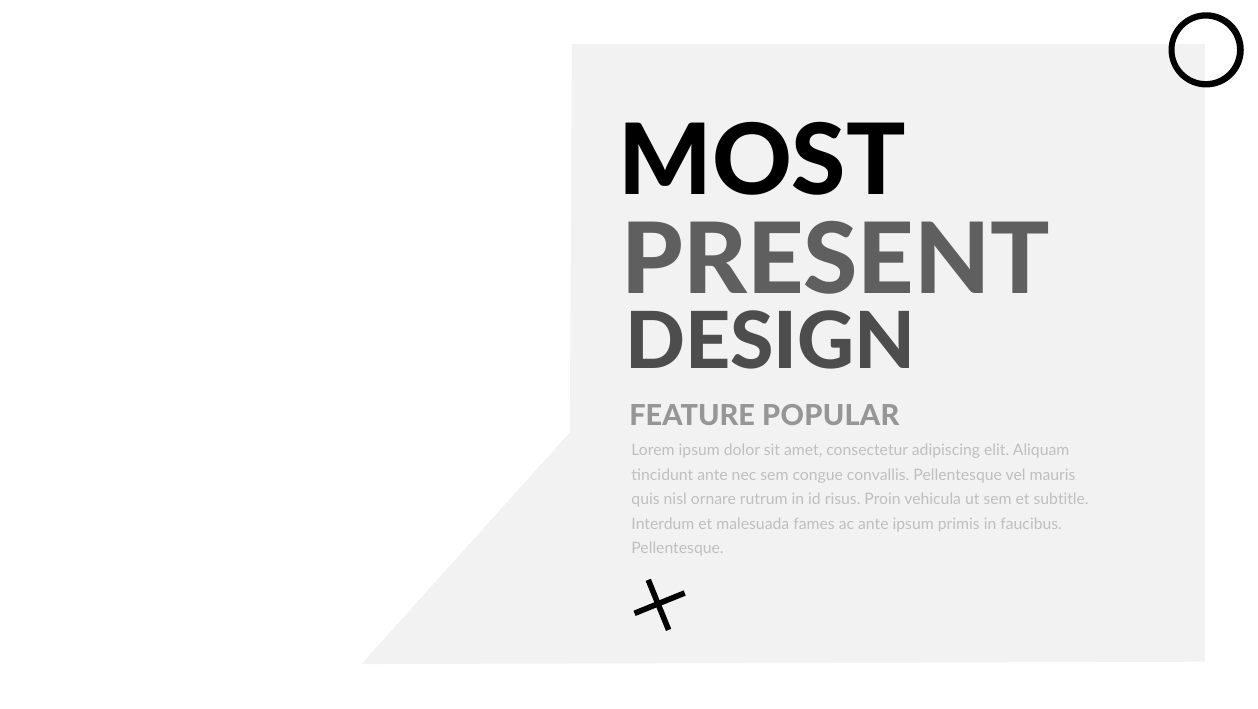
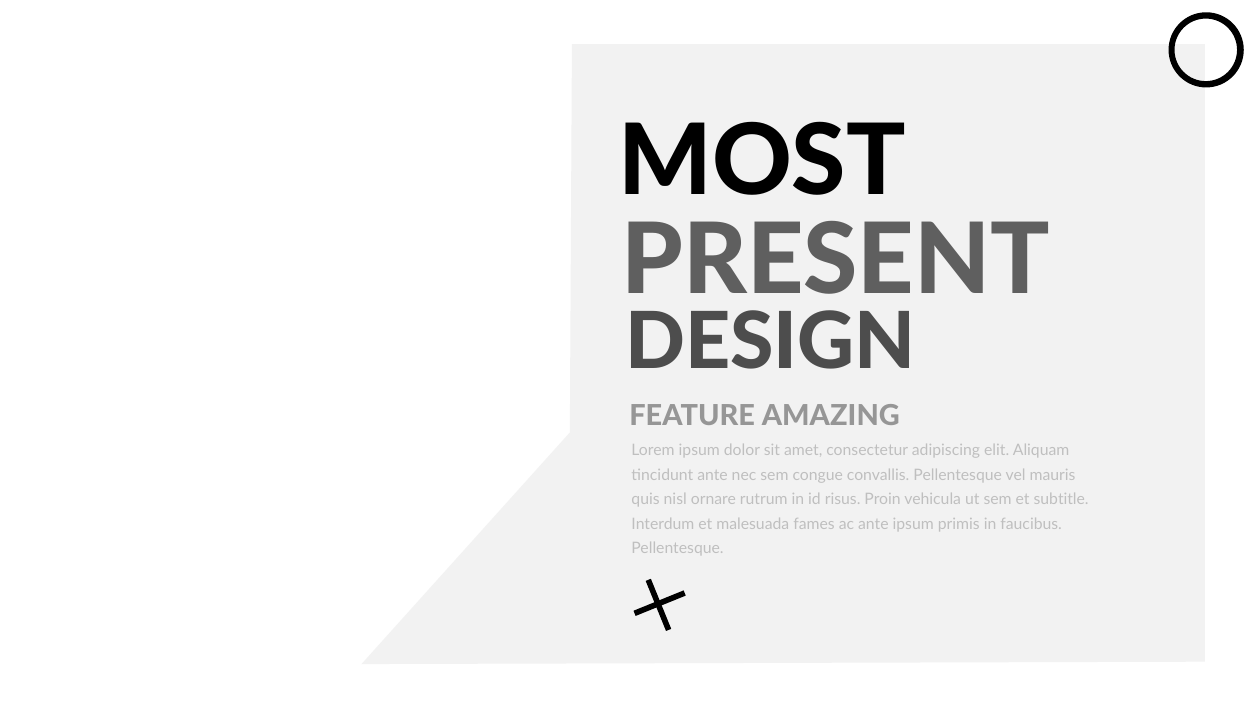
POPULAR: POPULAR -> AMAZING (831, 416)
